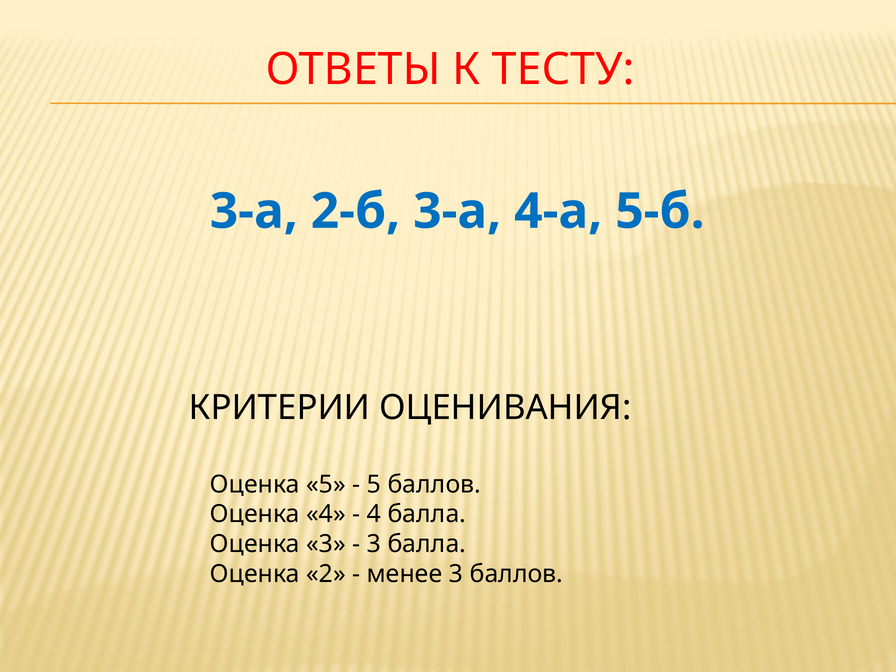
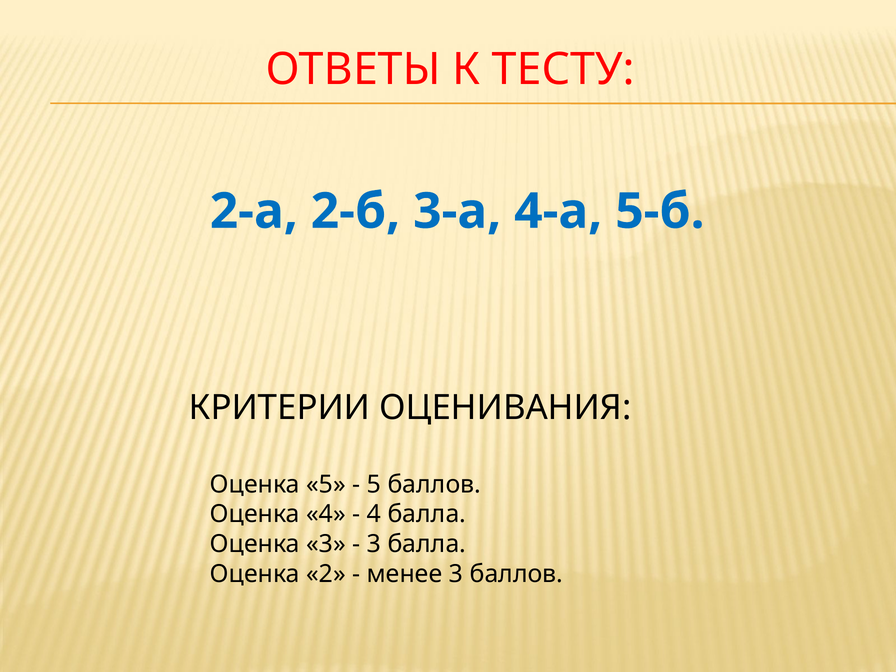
3-а: 3-а -> 2-а (254, 211)
